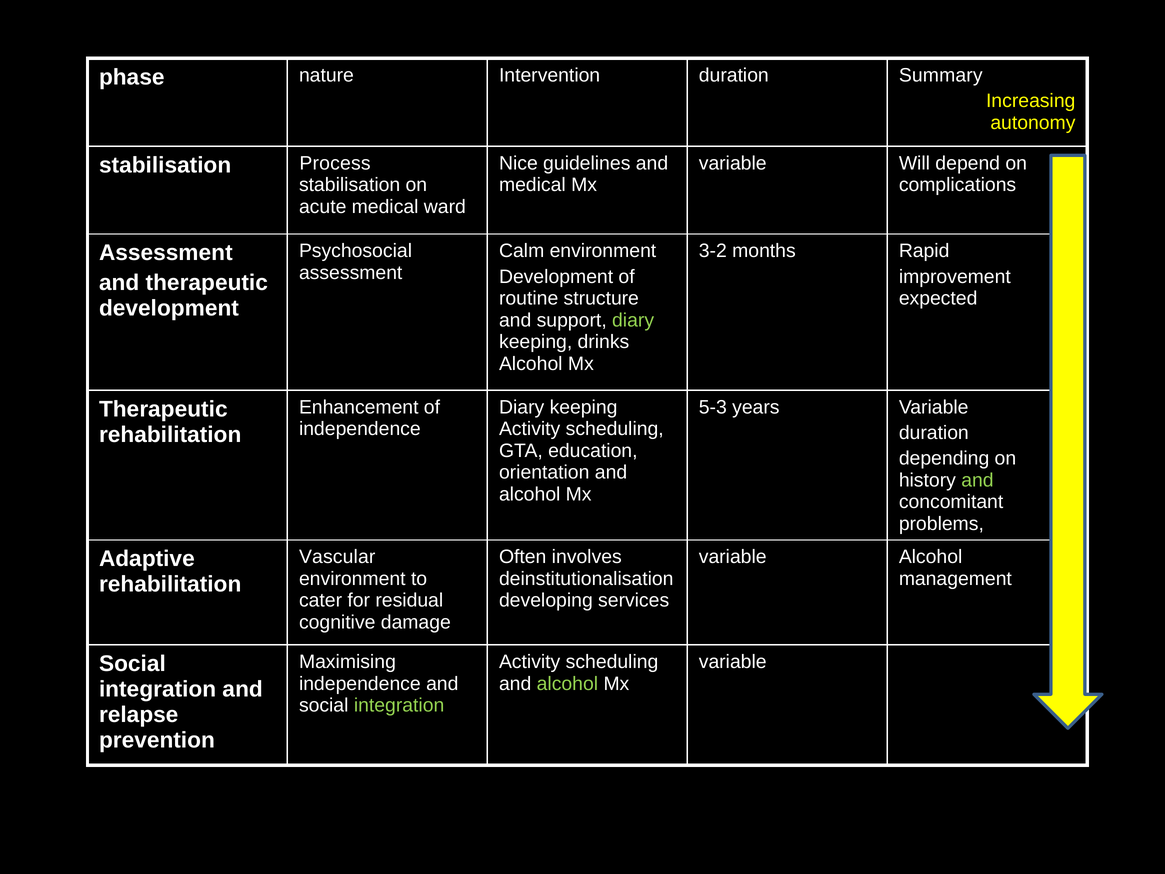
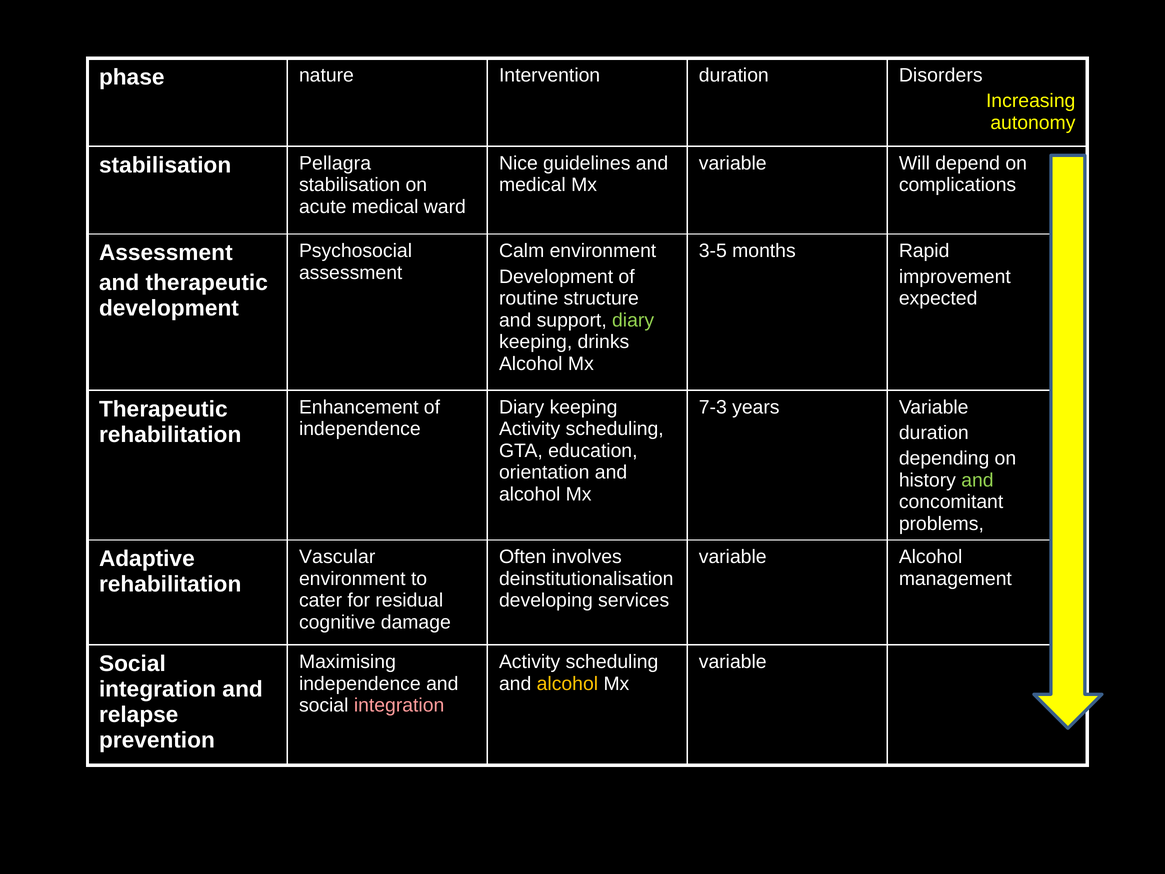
Summary: Summary -> Disorders (941, 75)
Process: Process -> Pellagra (335, 163)
3-2: 3-2 -> 3-5 (713, 251)
5-3: 5-3 -> 7-3 (713, 407)
alcohol colour: light green -> yellow (567, 683)
integration colour: light green -> pink (399, 705)
